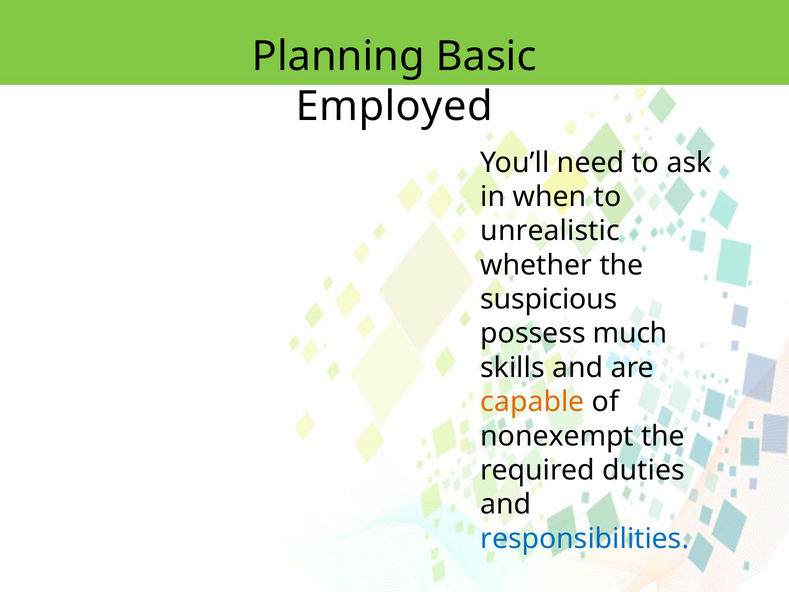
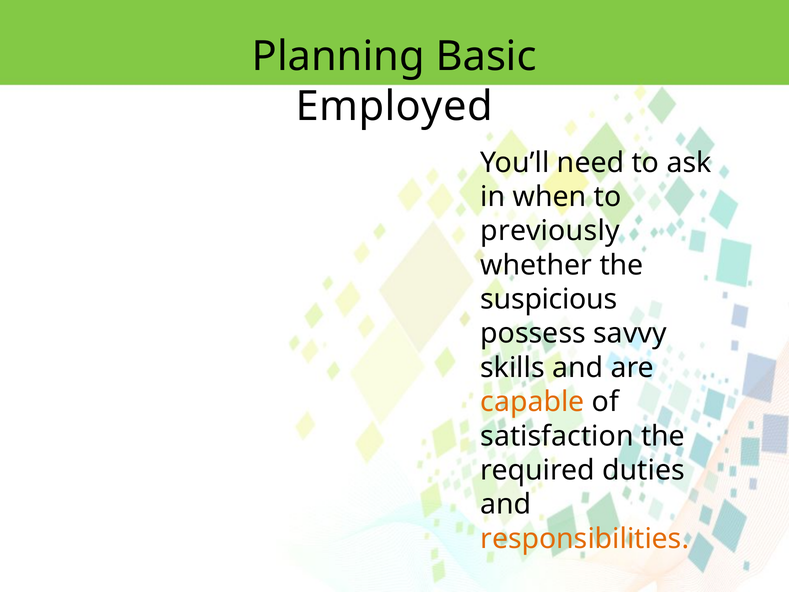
unrealistic: unrealistic -> previously (550, 231)
much: much -> savvy (630, 333)
nonexempt: nonexempt -> satisfaction (557, 436)
responsibilities colour: blue -> orange (585, 538)
